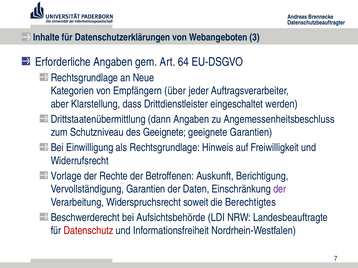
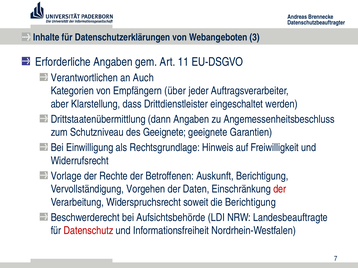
64: 64 -> 11 (183, 62)
Rechtsgrundlage: Rechtsgrundlage -> Verantwortlichen (84, 78)
Neue: Neue -> Auch (143, 78)
Vervollständigung Garantien: Garantien -> Vorgehen (146, 189)
der colour: purple -> red (280, 189)
die Berechtigtes: Berechtigtes -> Berichtigung (250, 203)
